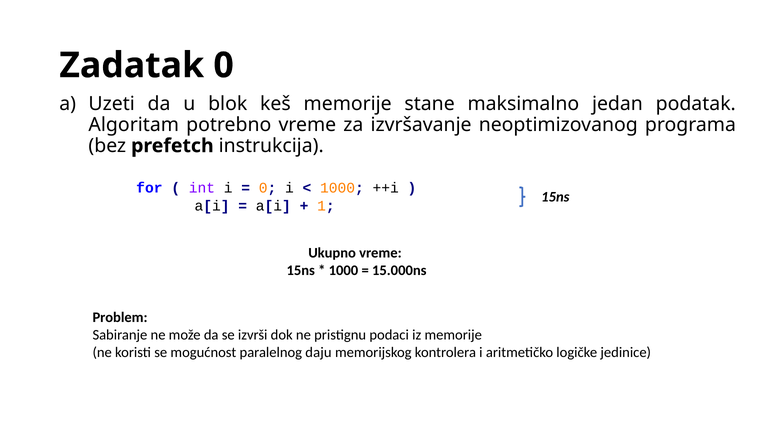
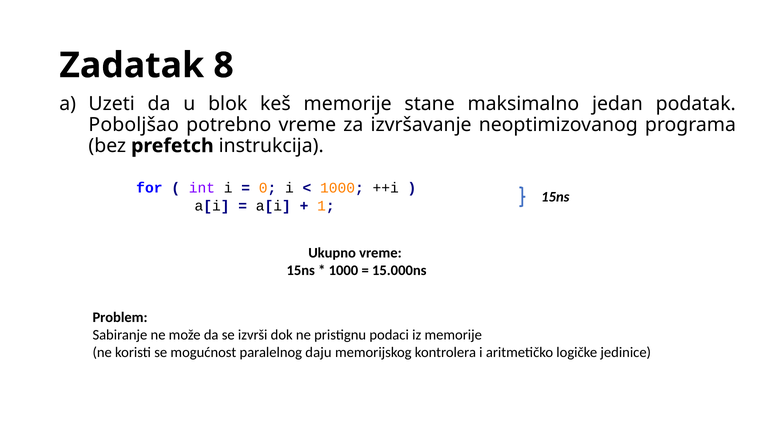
Zadatak 0: 0 -> 8 (224, 65)
Algoritam: Algoritam -> Poboljšao (134, 125)
